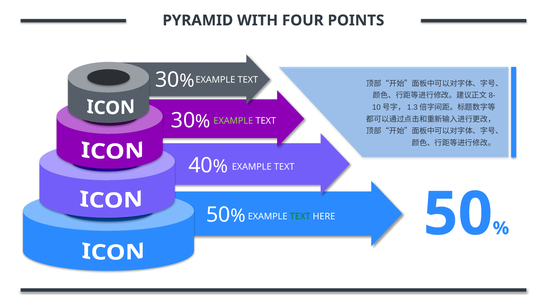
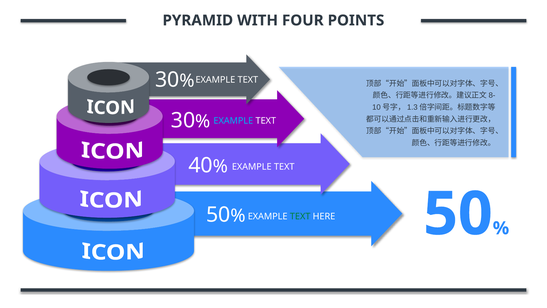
EXAMPLE colour: light green -> light blue (233, 121)
